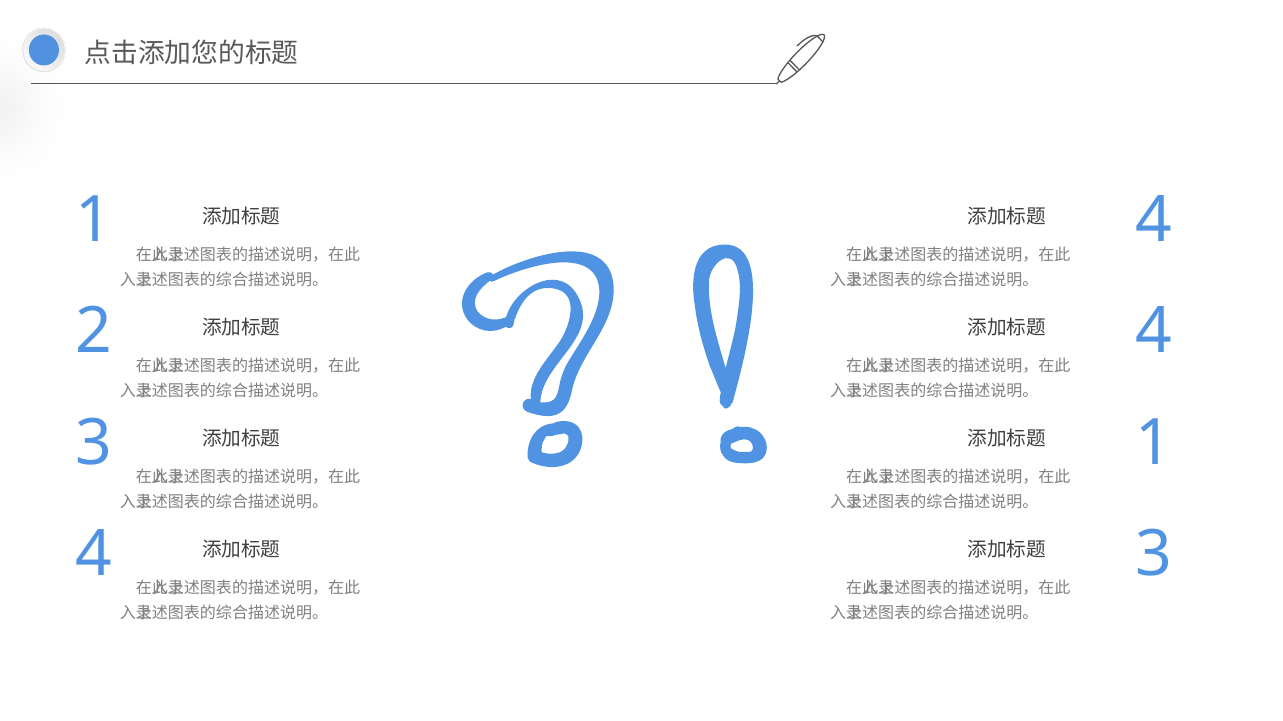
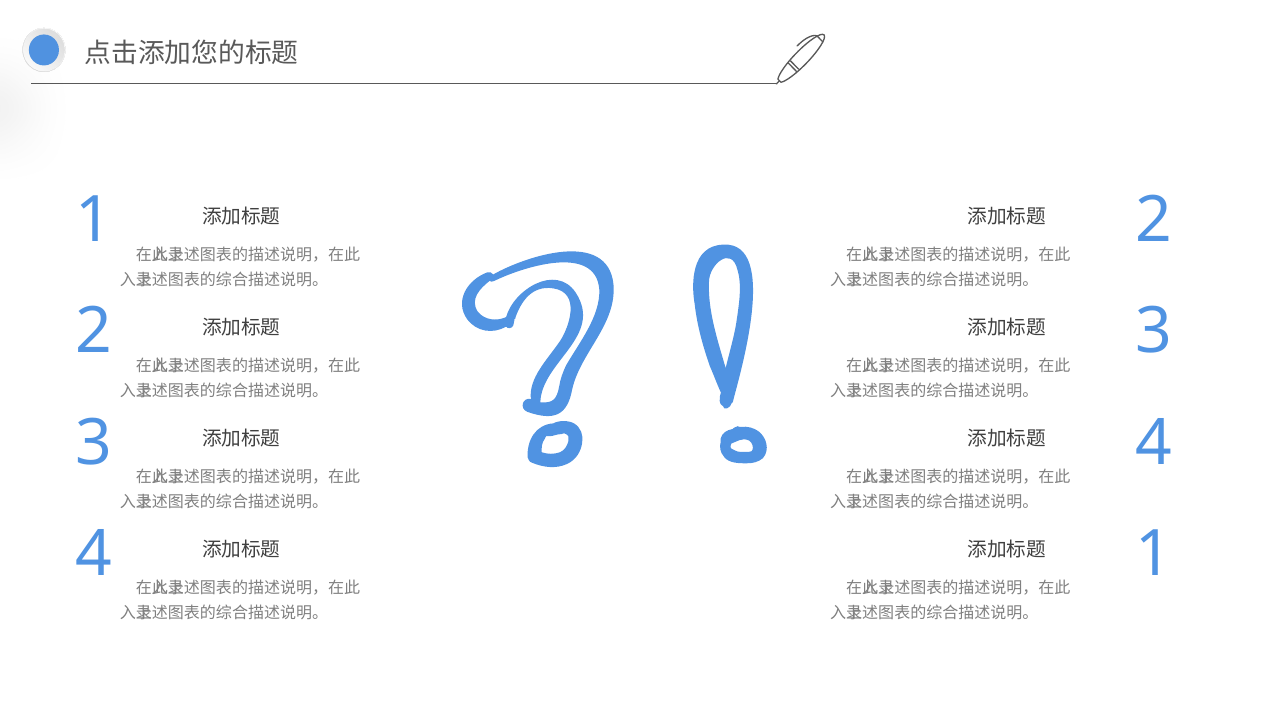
4: 4 -> 2 (1154, 221)
4: 4 -> 3 (1154, 332)
1: 1 -> 4 (1154, 443)
3: 3 -> 1 (1154, 555)
